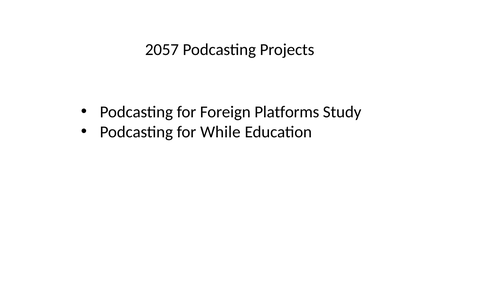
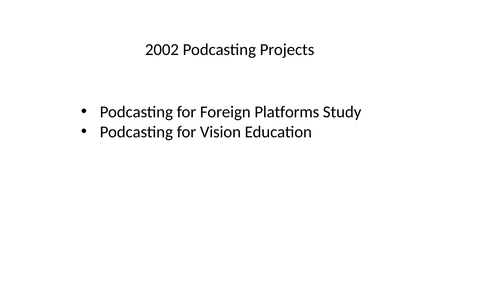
2057: 2057 -> 2002 (162, 50)
While: While -> Vision (220, 132)
